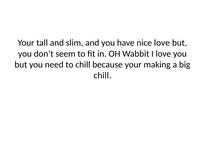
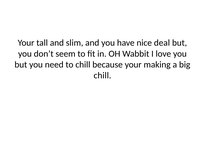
nice love: love -> deal (162, 43)
